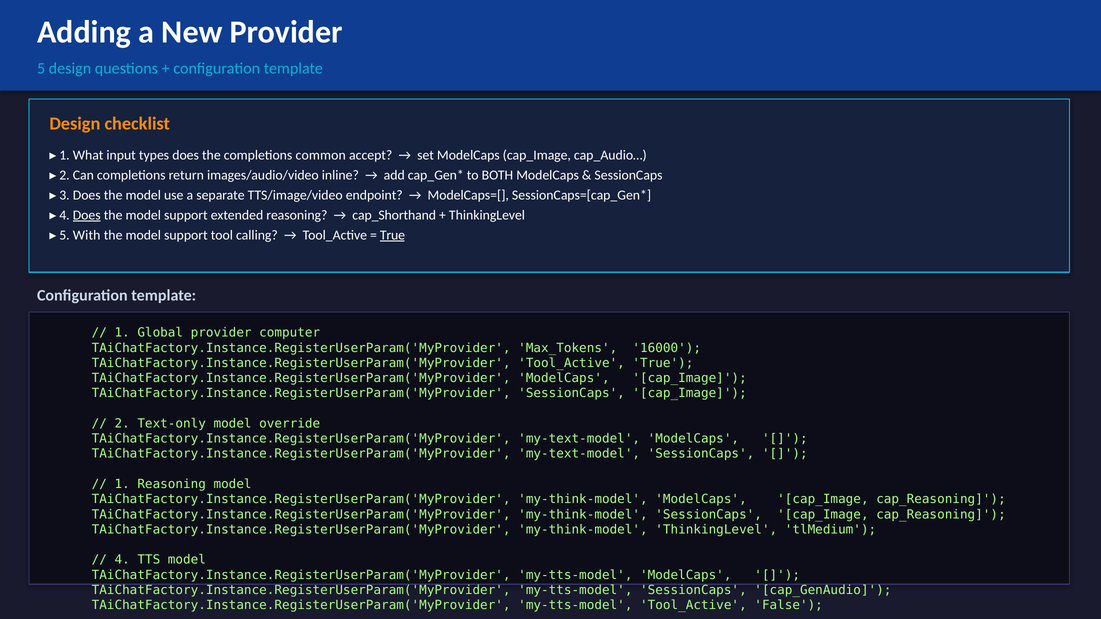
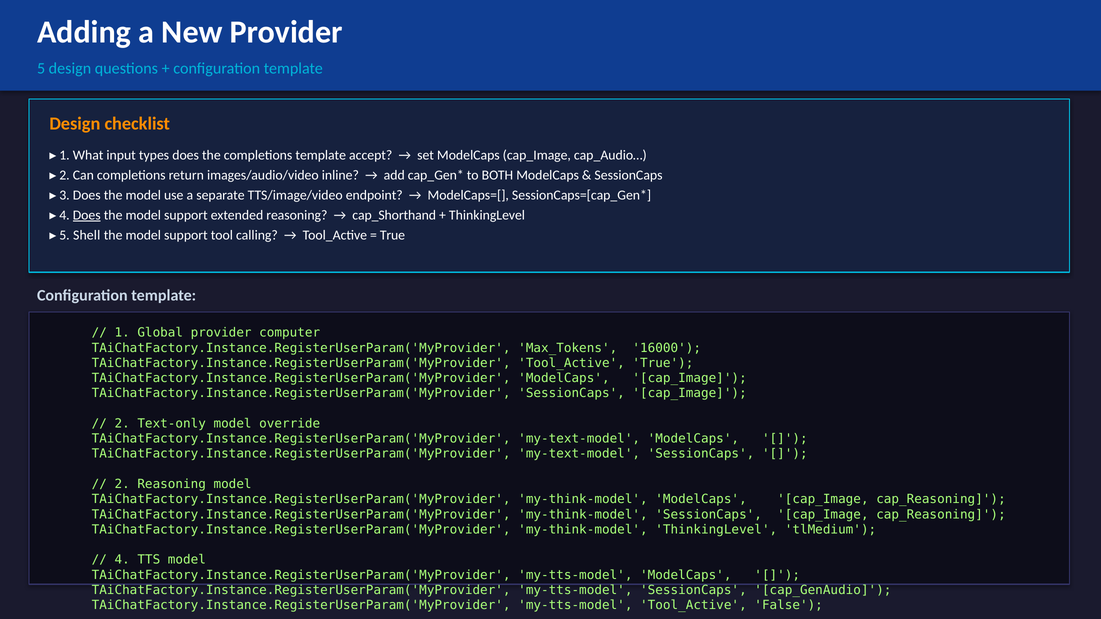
completions common: common -> template (321, 155)
With: With -> Shell (87, 235)
True underline: present -> none (392, 235)
1: 1 -> 2 (122, 484)
